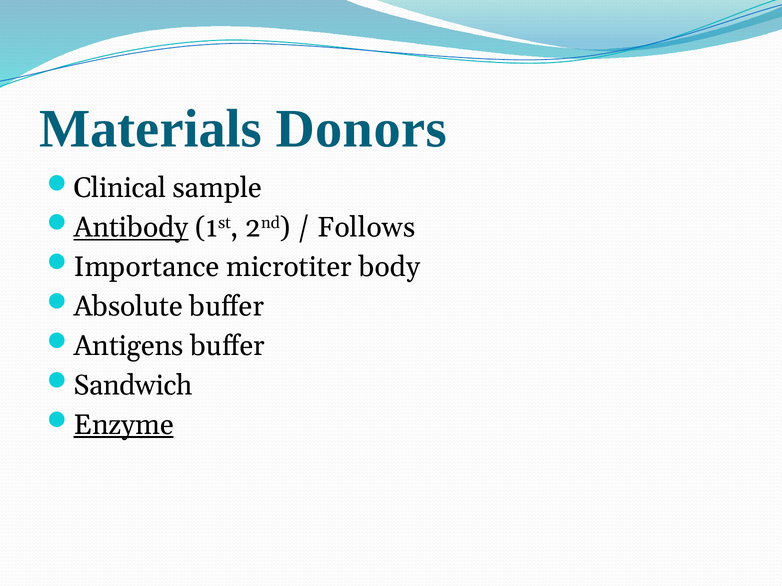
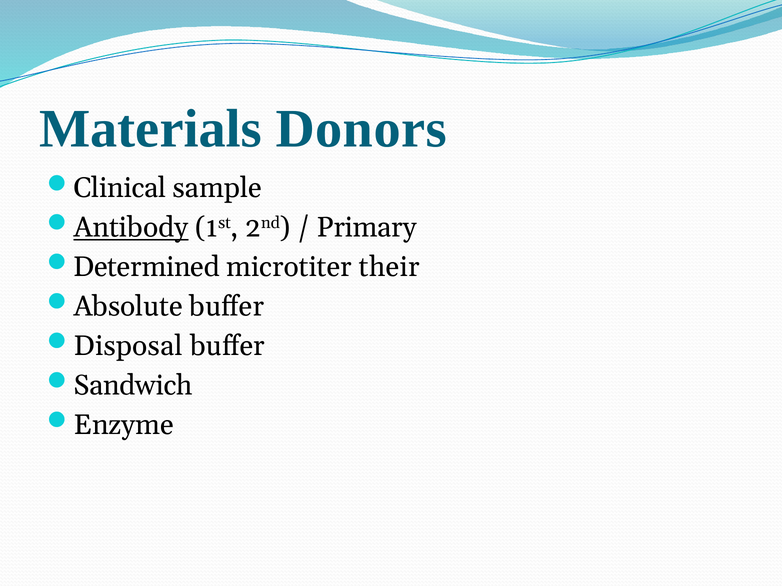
Follows: Follows -> Primary (367, 228)
Importance: Importance -> Determined (147, 267)
body: body -> their (389, 267)
Antigens: Antigens -> Disposal (128, 346)
Enzyme underline: present -> none (124, 425)
